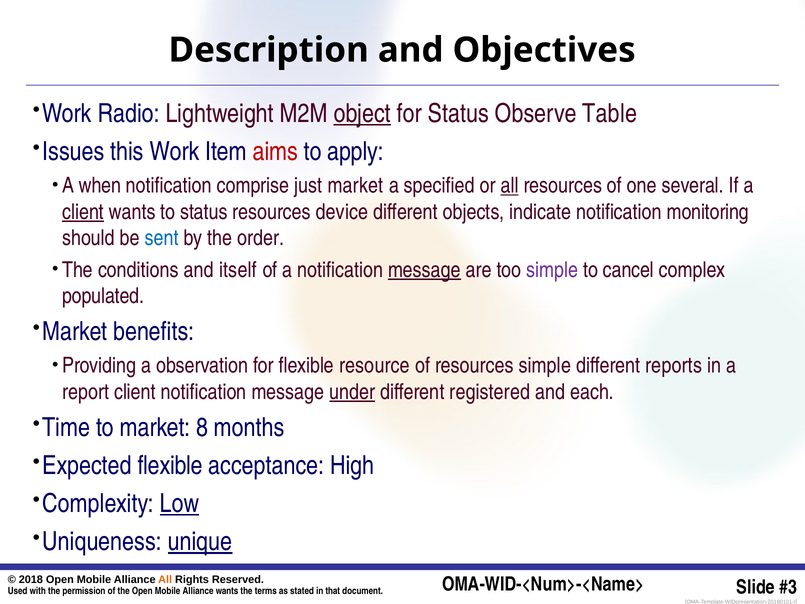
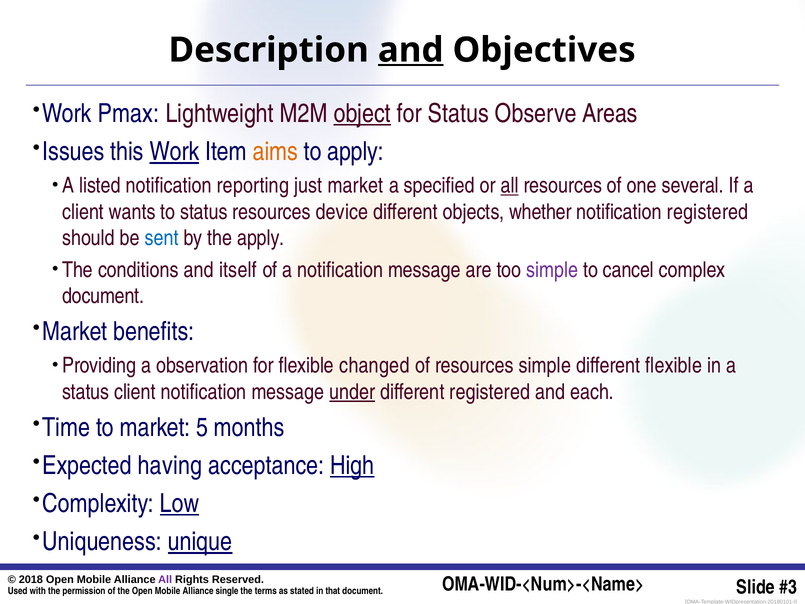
and underline: none -> present (411, 50)
Radio: Radio -> Pmax (129, 114)
Table: Table -> Areas (610, 114)
Work underline: none -> present (175, 152)
aims colour: red -> orange (275, 152)
when: when -> listed (100, 186)
comprise: comprise -> reporting (253, 186)
client underline: present -> none (83, 212)
indicate: indicate -> whether (540, 212)
notification monitoring: monitoring -> registered (708, 212)
the order: order -> apply (261, 238)
message underline: present -> none (424, 270)
populated: populated -> document (103, 296)
resource: resource -> changed (374, 366)
different reports: reports -> flexible (674, 366)
report: report -> status (86, 392)
8: 8 -> 5 (202, 428)
Expected flexible: flexible -> having (170, 466)
High underline: none -> present (352, 466)
All colour: orange -> purple (165, 580)
wants: wants -> single (227, 591)
